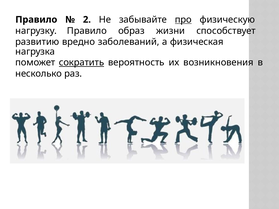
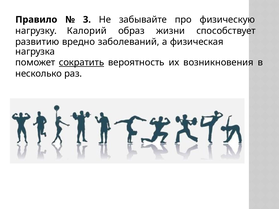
2: 2 -> 3 (87, 20)
про underline: present -> none (183, 20)
нагрузку Правило: Правило -> Калорий (87, 31)
